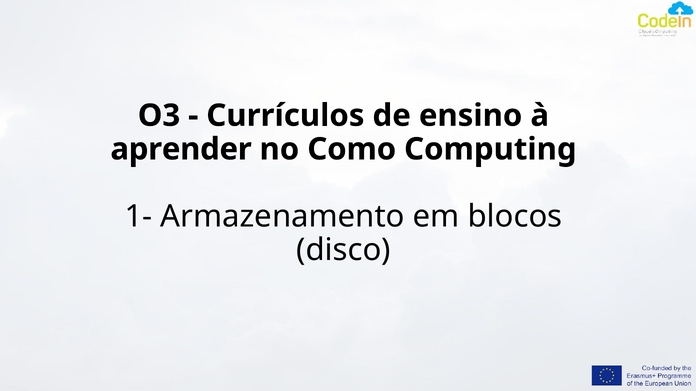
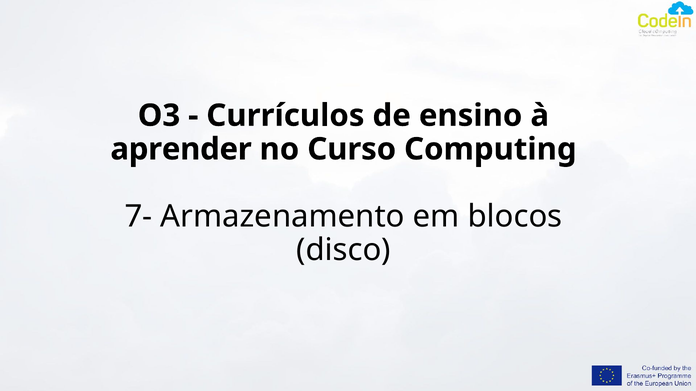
Como: Como -> Curso (352, 149)
1-: 1- -> 7- (138, 217)
